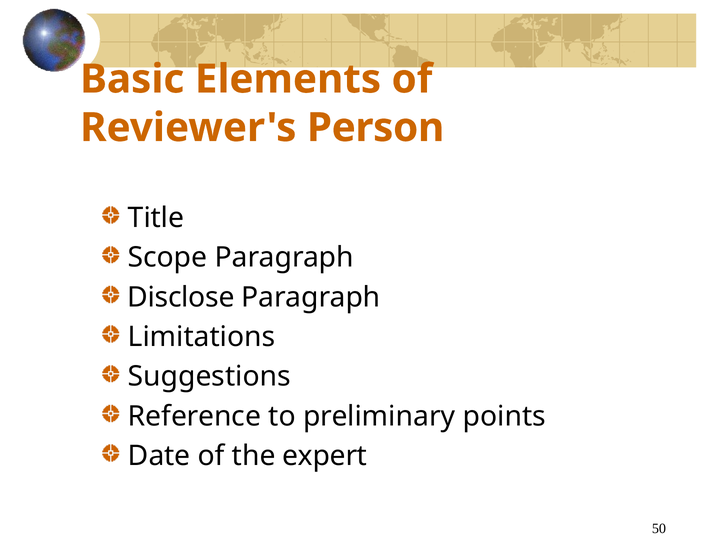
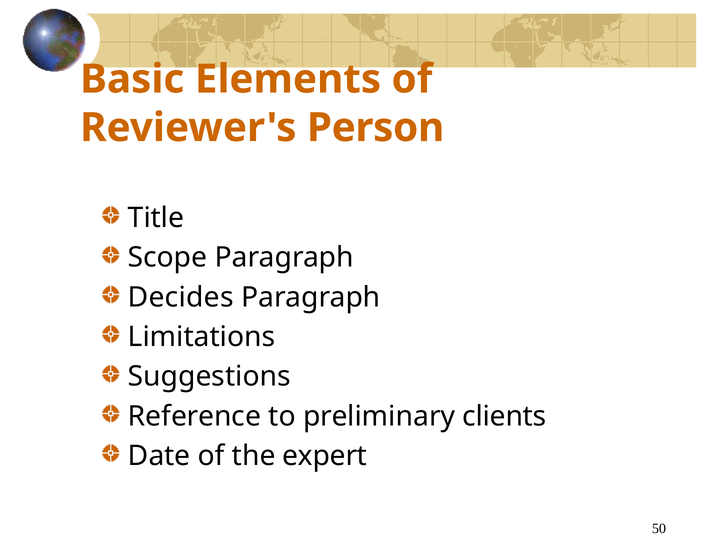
Disclose: Disclose -> Decides (181, 297)
points: points -> clients (504, 416)
